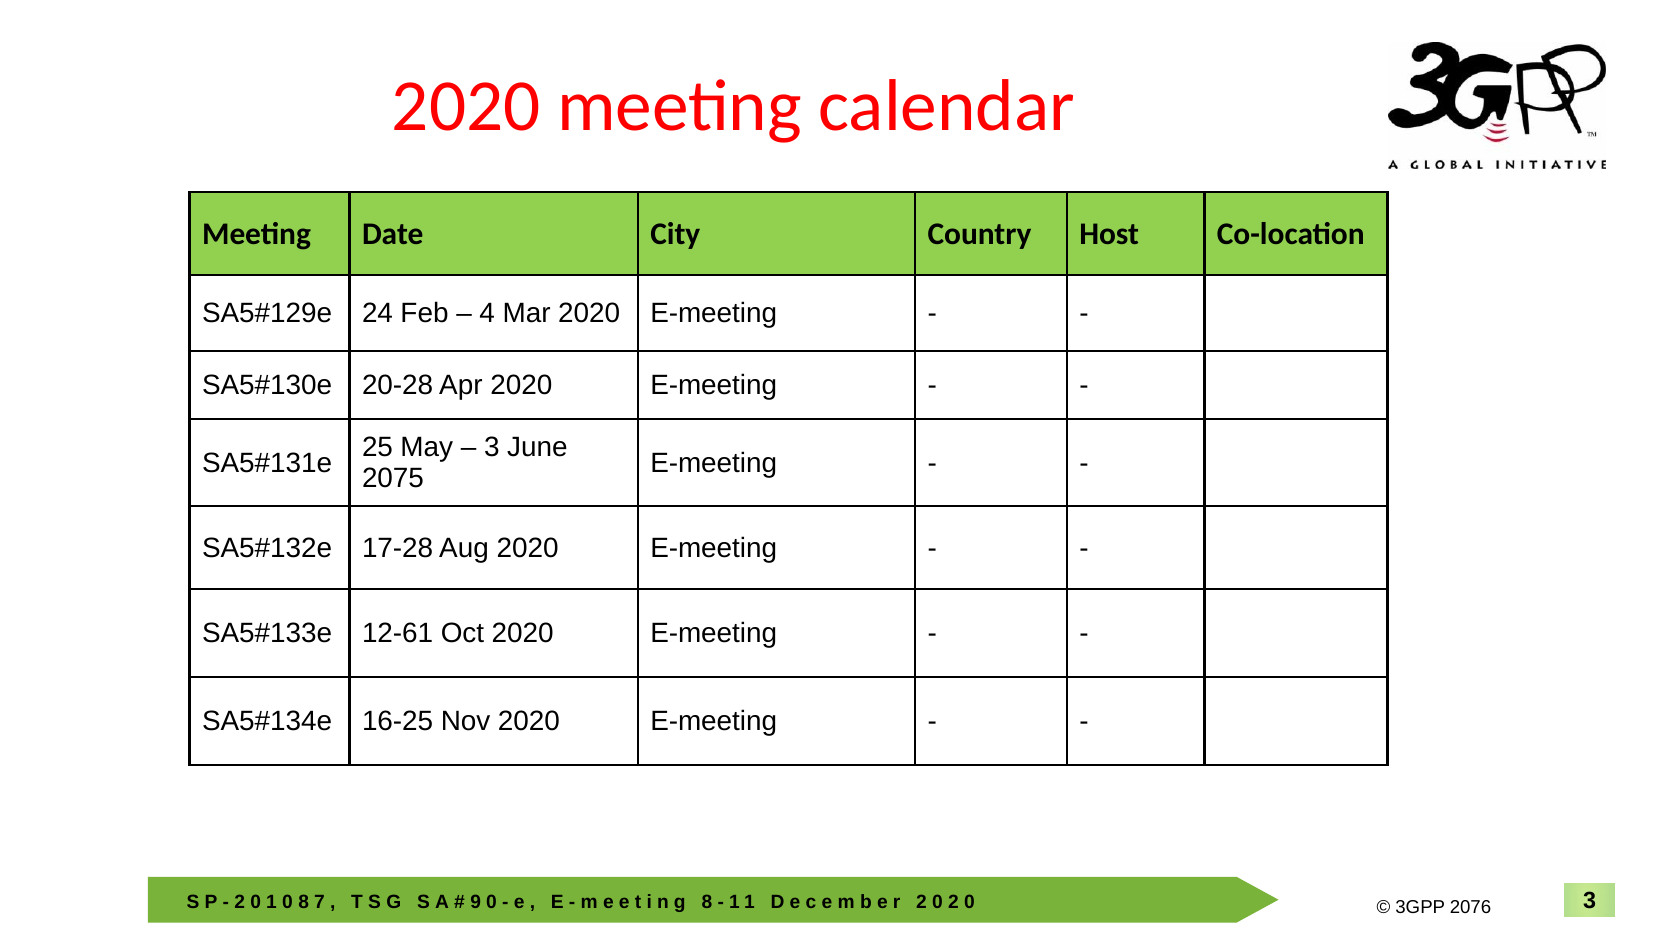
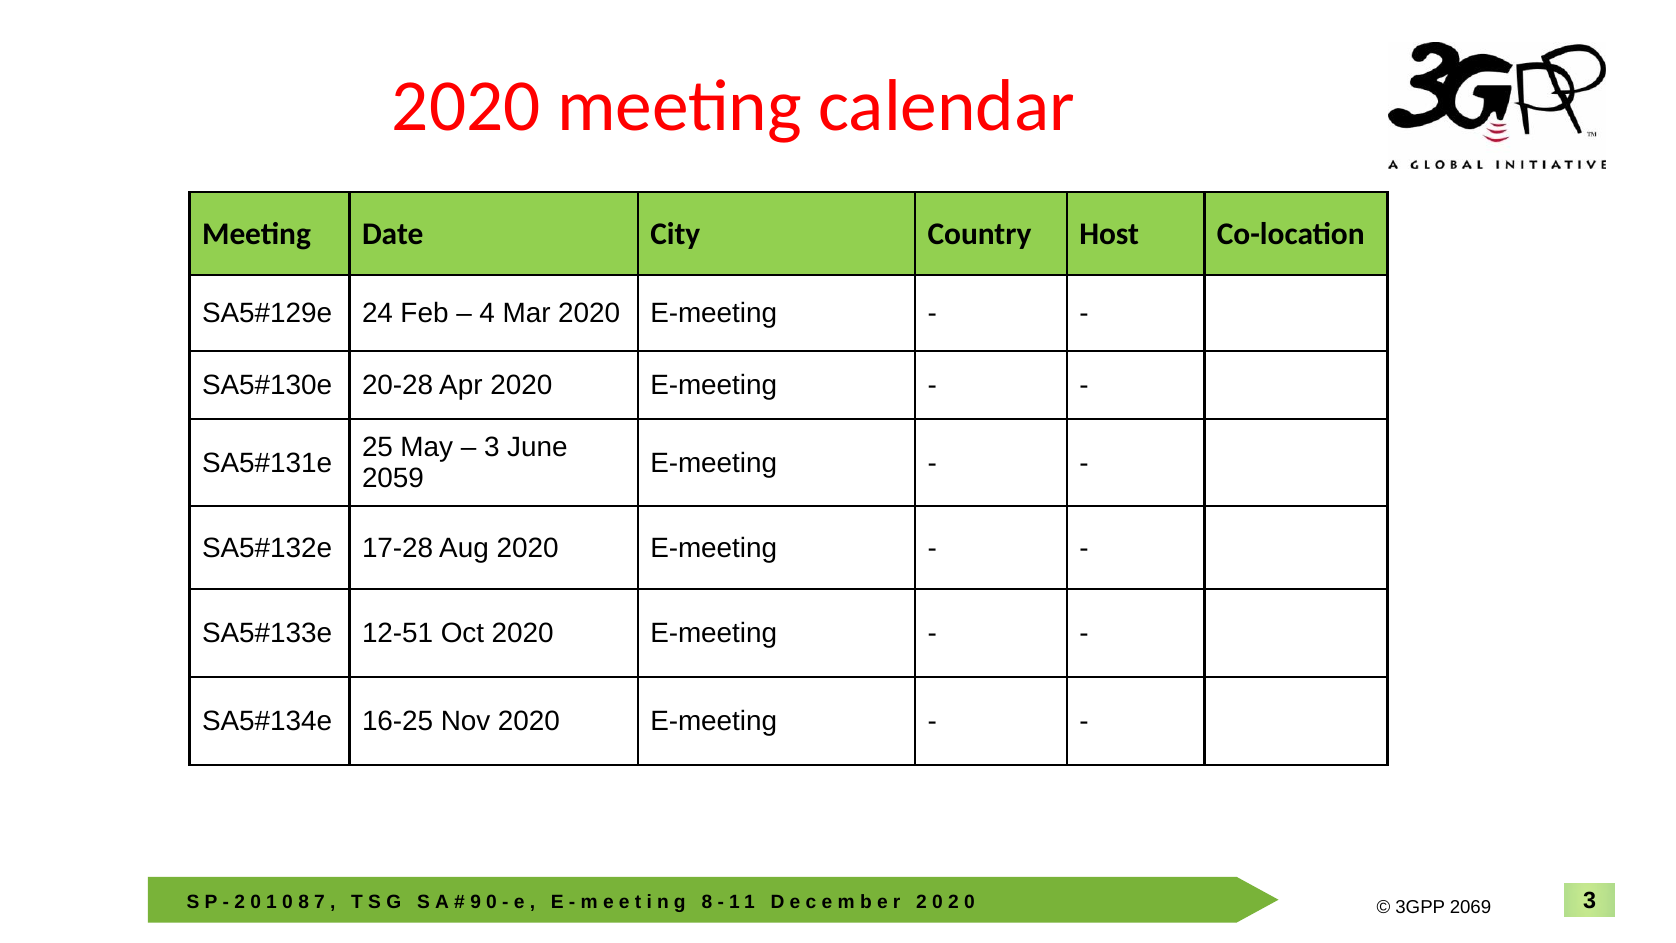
2075: 2075 -> 2059 (393, 478)
12-61: 12-61 -> 12-51 (398, 633)
2076: 2076 -> 2069 (1471, 907)
